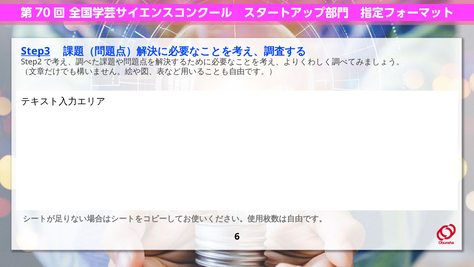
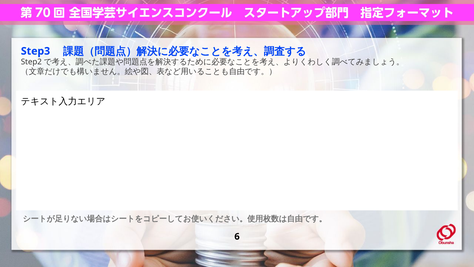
Step3 underline: present -> none (36, 51)
